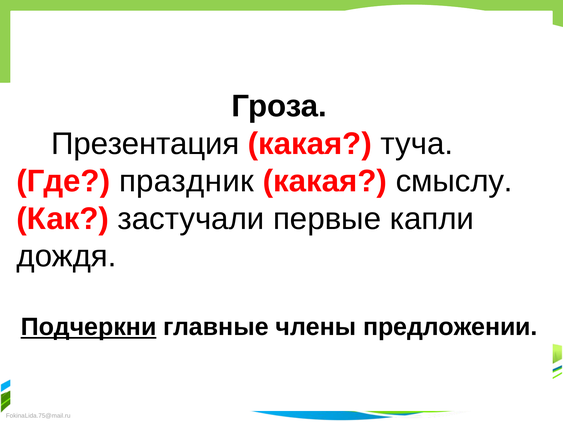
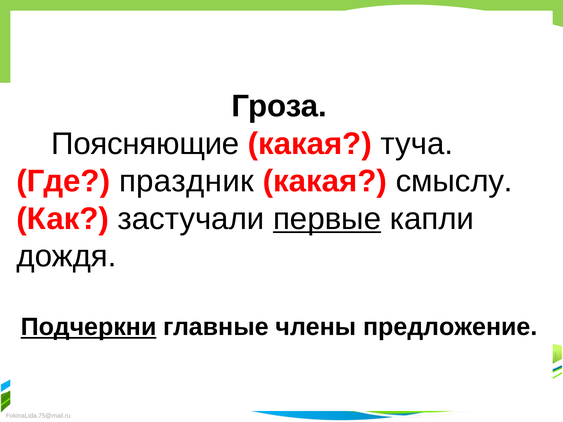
Презентация: Презентация -> Поясняющие (145, 144)
первые underline: none -> present (327, 219)
предложении: предложении -> предложение (450, 327)
